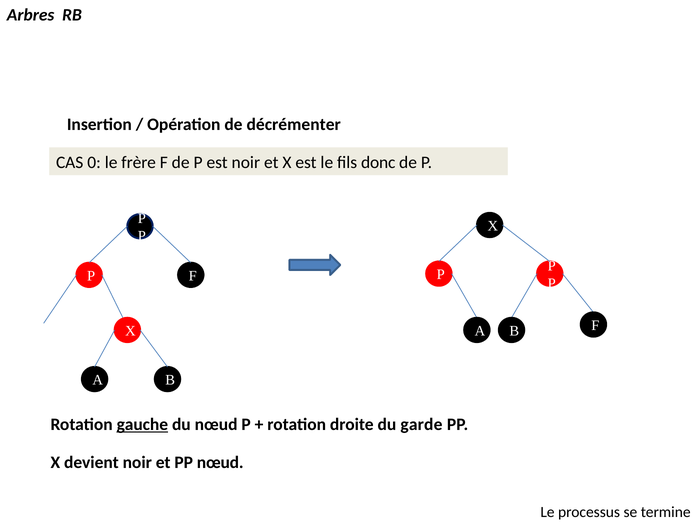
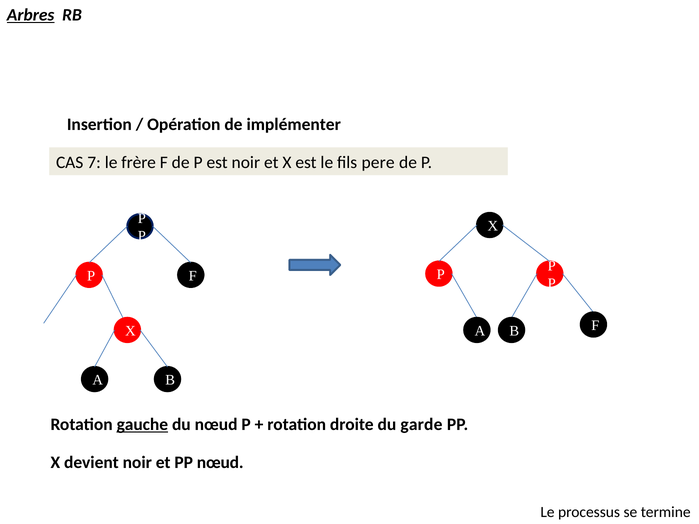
Arbres underline: none -> present (31, 15)
décrémenter: décrémenter -> implémenter (294, 124)
0: 0 -> 7 (94, 163)
donc: donc -> pere (378, 163)
